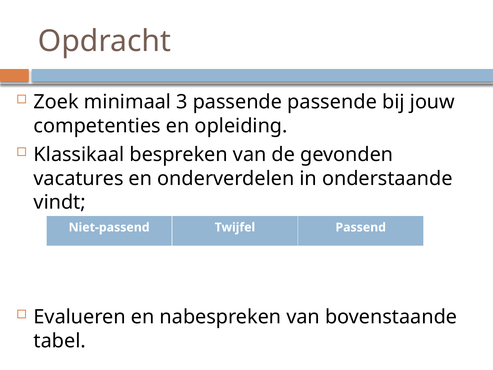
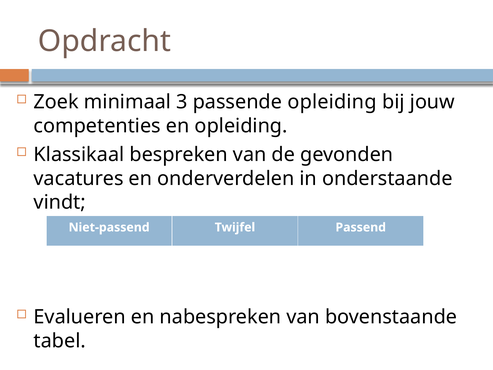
passende passende: passende -> opleiding (332, 102)
